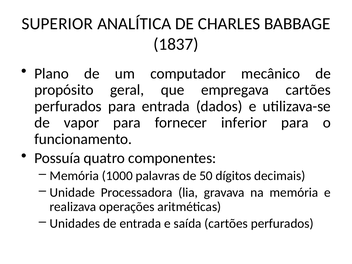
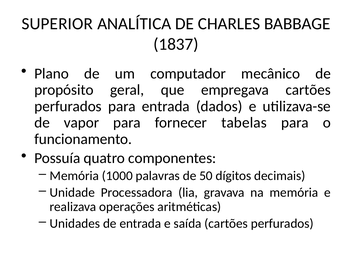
inferior: inferior -> tabelas (244, 123)
